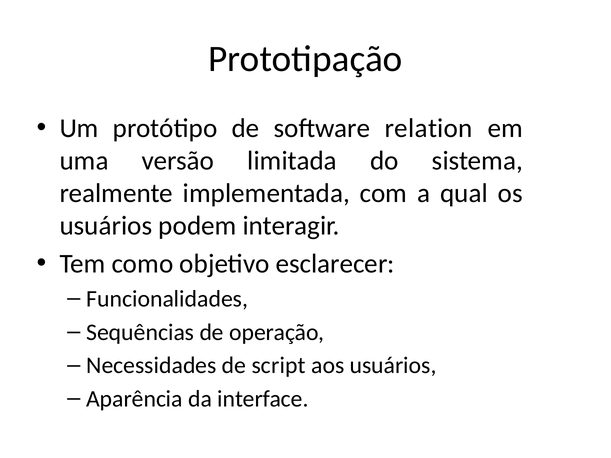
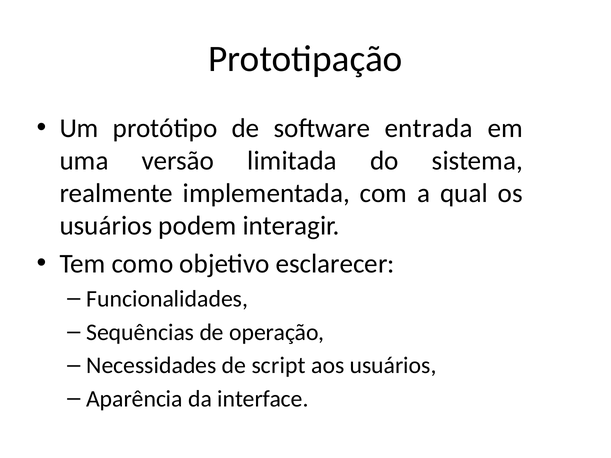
relation: relation -> entrada (429, 128)
